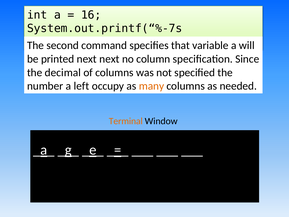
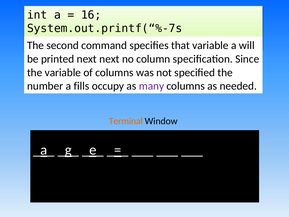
the decimal: decimal -> variable (63, 72)
left: left -> fills (81, 86)
many colour: orange -> purple (152, 86)
